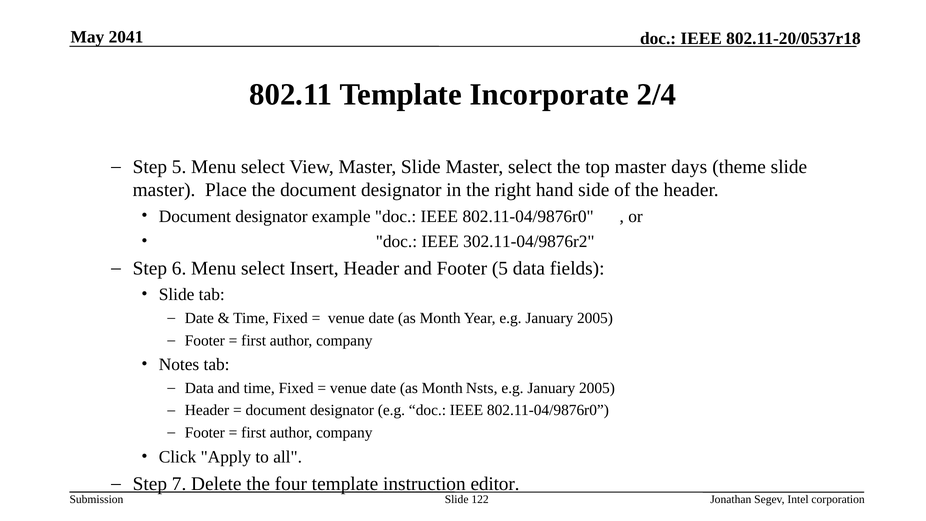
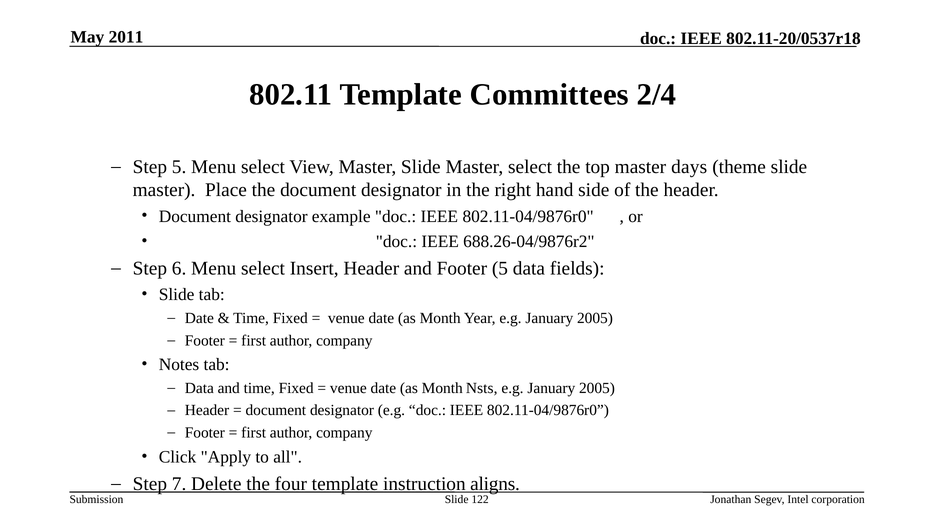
2041: 2041 -> 2011 (126, 37)
Incorporate: Incorporate -> Committees (549, 95)
302.11-04/9876r2: 302.11-04/9876r2 -> 688.26-04/9876r2 (529, 241)
editor: editor -> aligns (495, 484)
